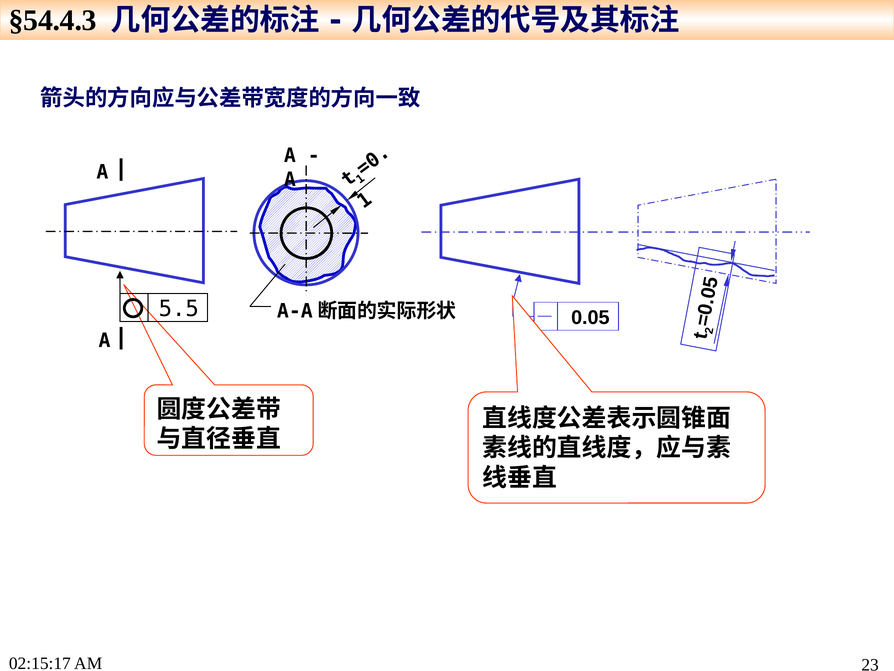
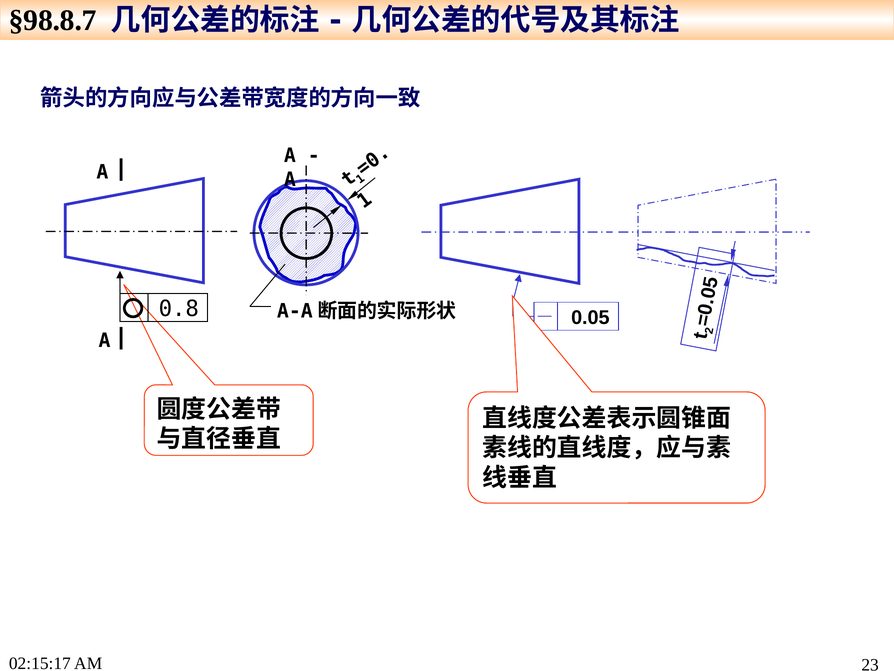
§54.4.3: §54.4.3 -> §98.8.7 (53, 20)
5.5: 5.5 -> 0.8 (179, 309)
